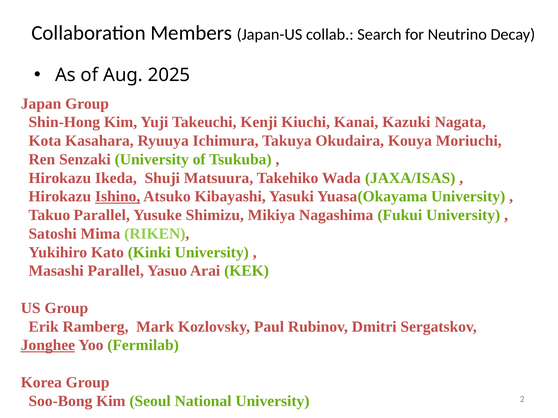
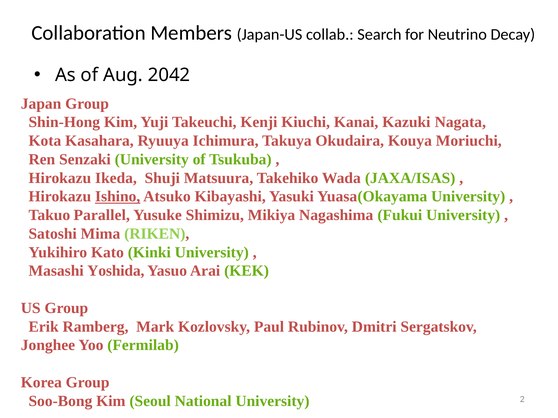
2025: 2025 -> 2042 (169, 75)
Masashi Parallel: Parallel -> Yoshida (116, 271)
Jonghee underline: present -> none (48, 346)
